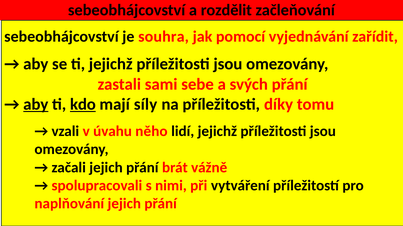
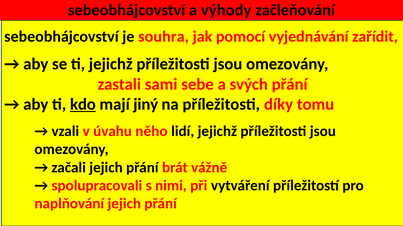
rozdělit: rozdělit -> výhody (226, 10)
aby underline: present -> none (36, 105)
síly: síly -> jiný (146, 105)
